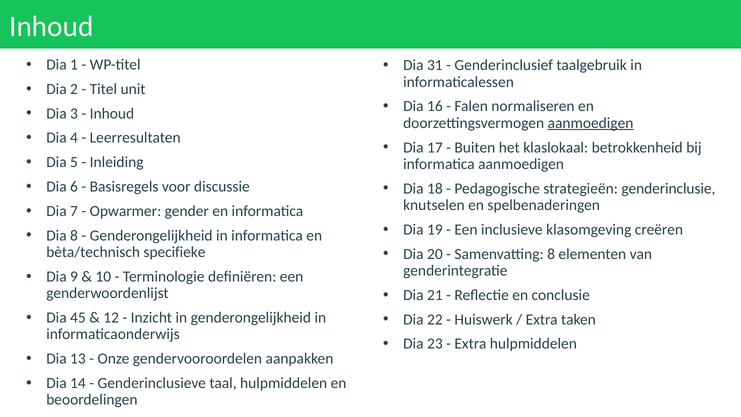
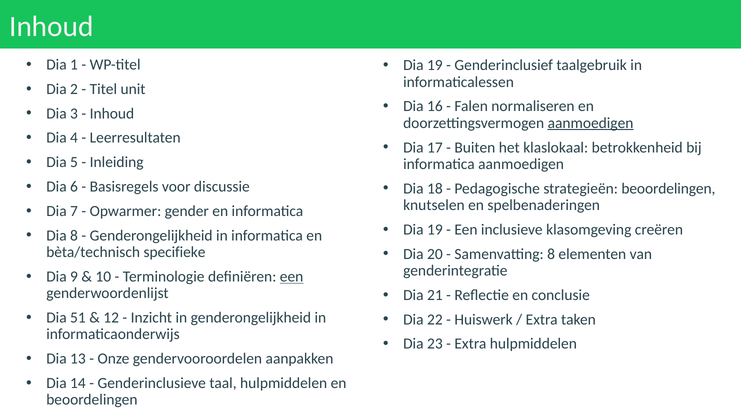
31: 31 -> 19 (435, 65)
strategieën genderinclusie: genderinclusie -> beoordelingen (668, 188)
een underline: none -> present (292, 276)
45: 45 -> 51 (78, 318)
